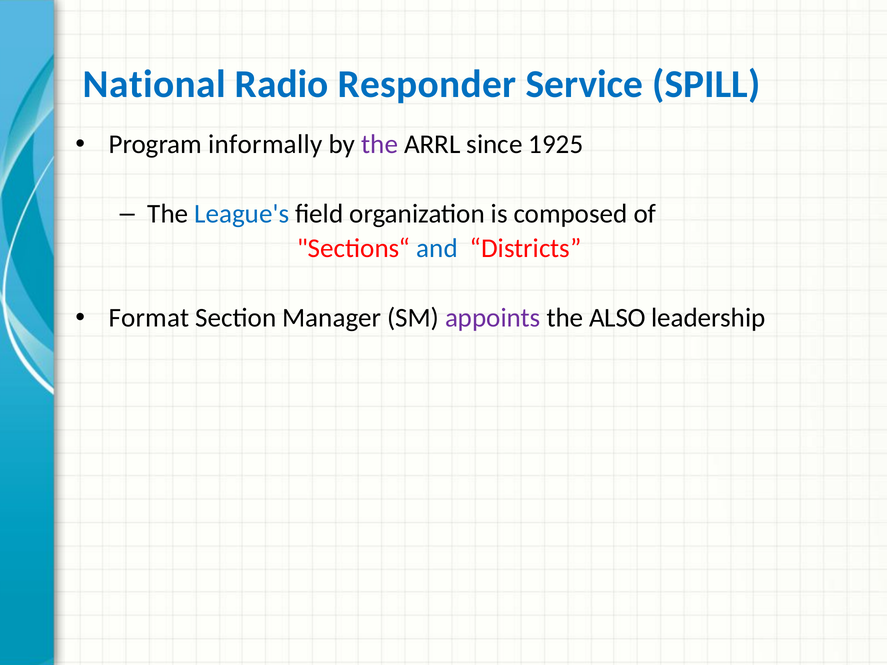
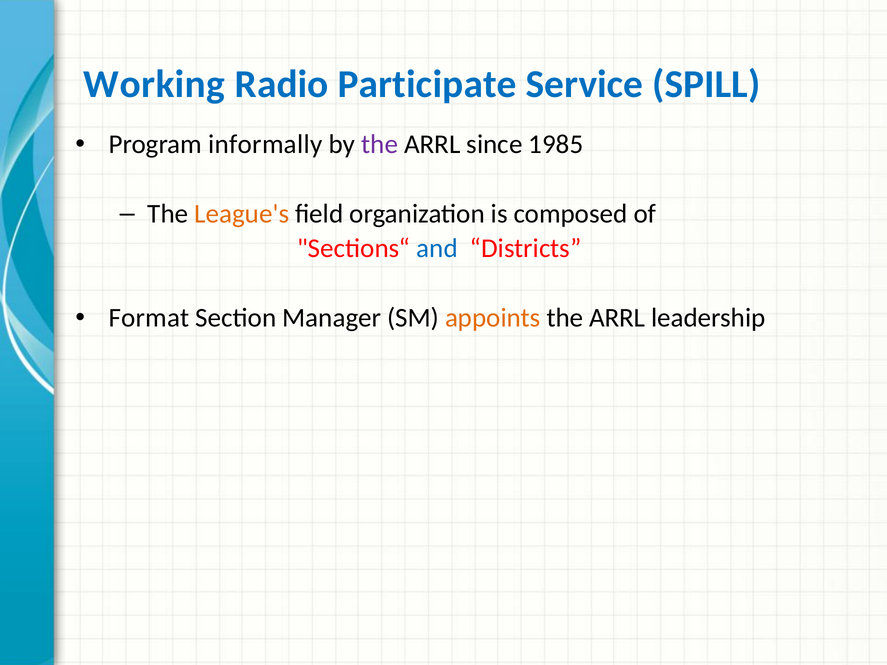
National: National -> Working (154, 84)
Responder: Responder -> Participate (427, 84)
1925: 1925 -> 1985 (556, 145)
League's colour: blue -> orange (242, 214)
appoints colour: purple -> orange (493, 318)
ALSO: ALSO -> ARRL (617, 318)
